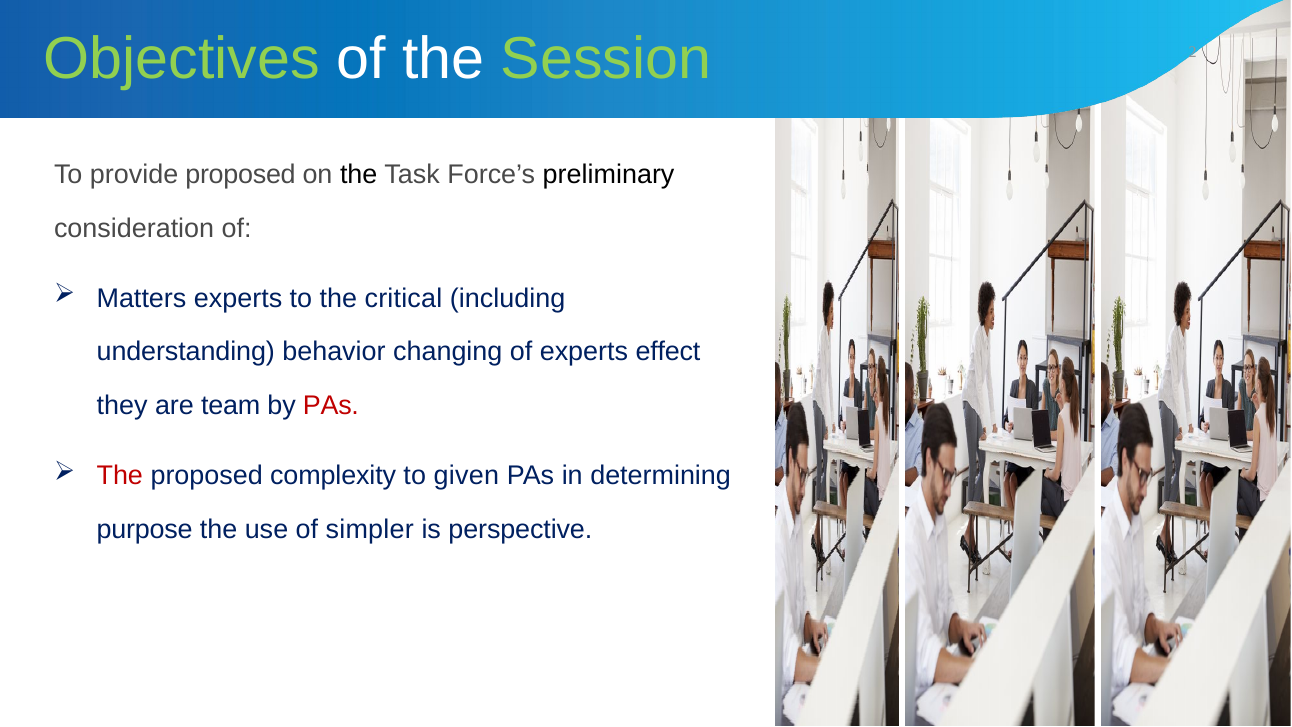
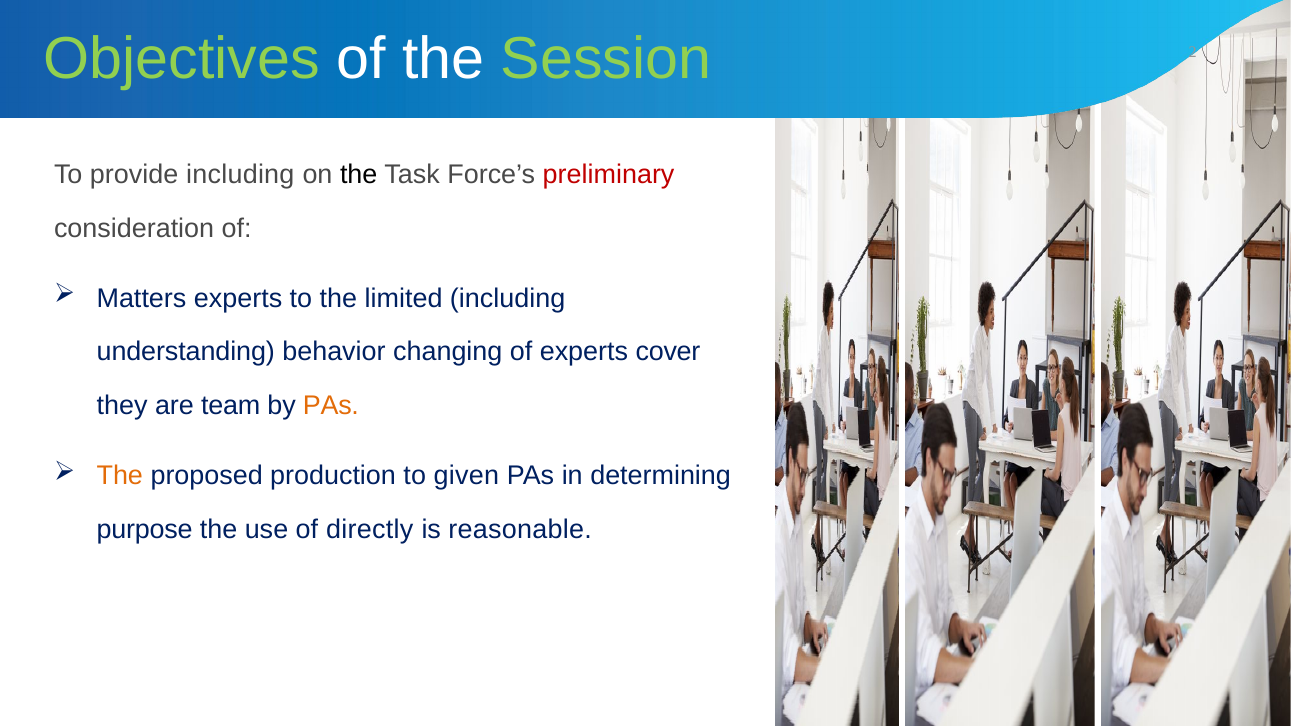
provide proposed: proposed -> including (240, 174)
preliminary colour: black -> red (609, 174)
critical: critical -> limited (404, 298)
effect: effect -> cover (668, 352)
PAs colour: red -> orange (331, 406)
The colour: red -> orange (120, 476)
complexity: complexity -> production (333, 476)
simpler: simpler -> directly (370, 530)
perspective: perspective -> reasonable (520, 530)
